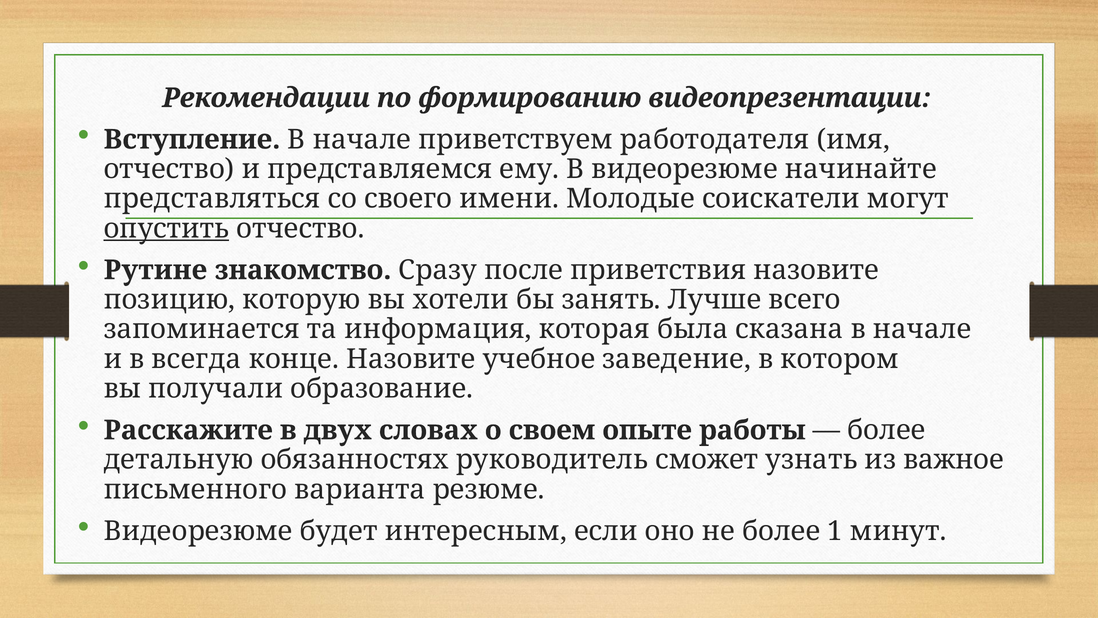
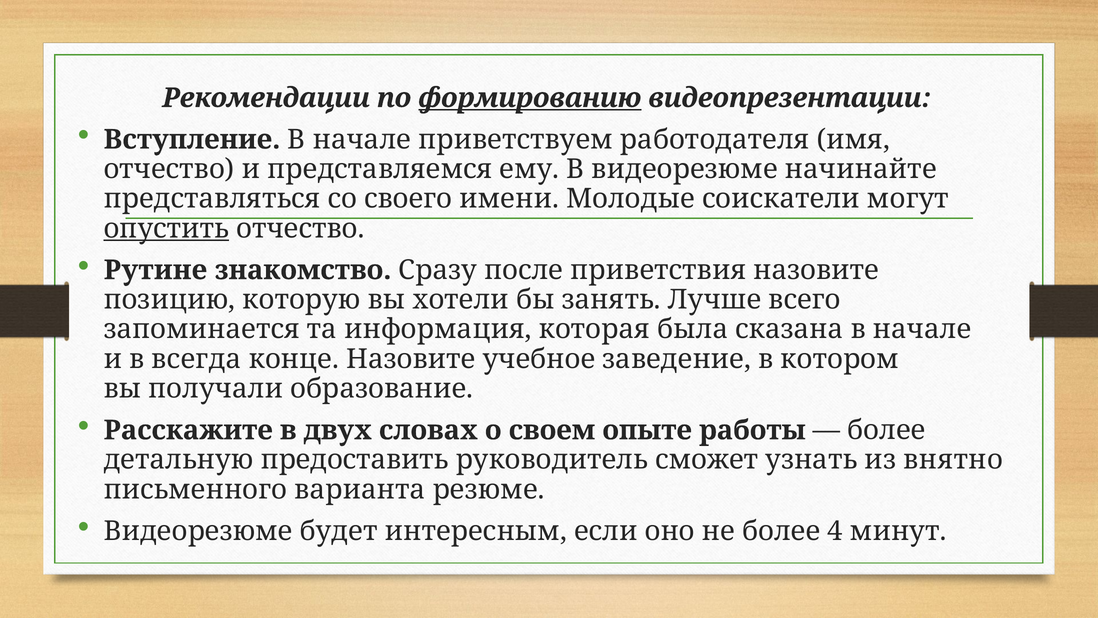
формированию underline: none -> present (530, 98)
обязанностях: обязанностях -> предоставить (355, 460)
важное: важное -> внятно (953, 460)
1: 1 -> 4 (835, 531)
